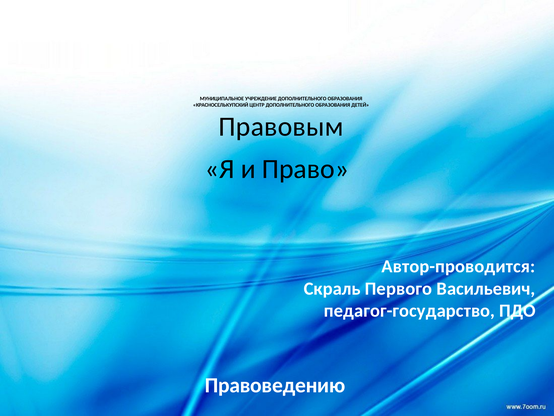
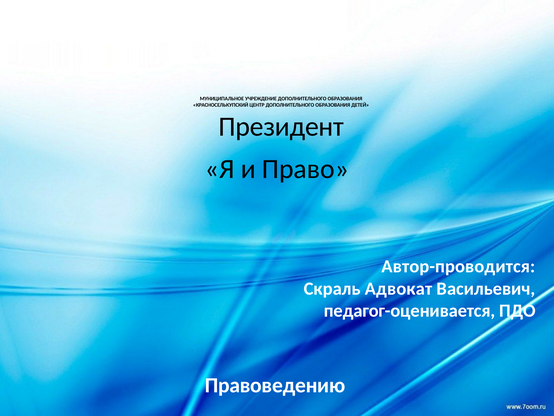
Правовым: Правовым -> Президент (281, 126)
Первого: Первого -> Адвокат (399, 288)
педагог-государство: педагог-государство -> педагог-оценивается (410, 310)
